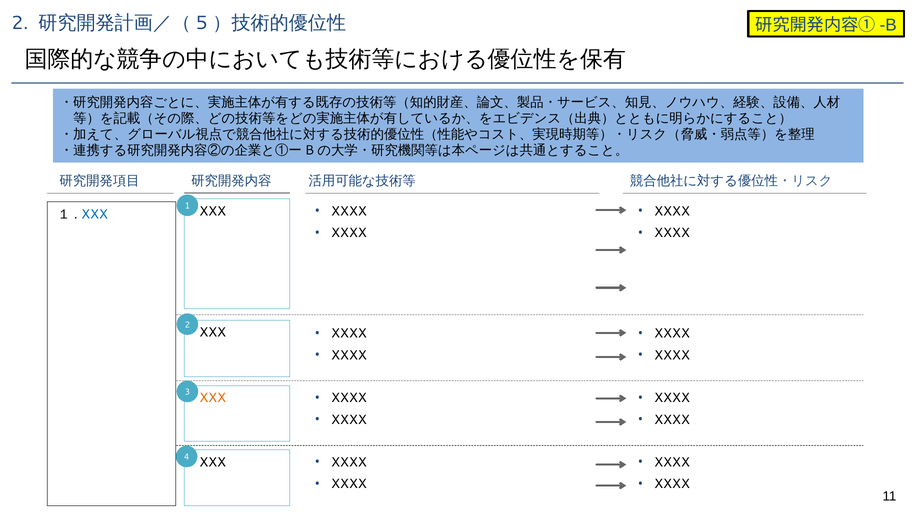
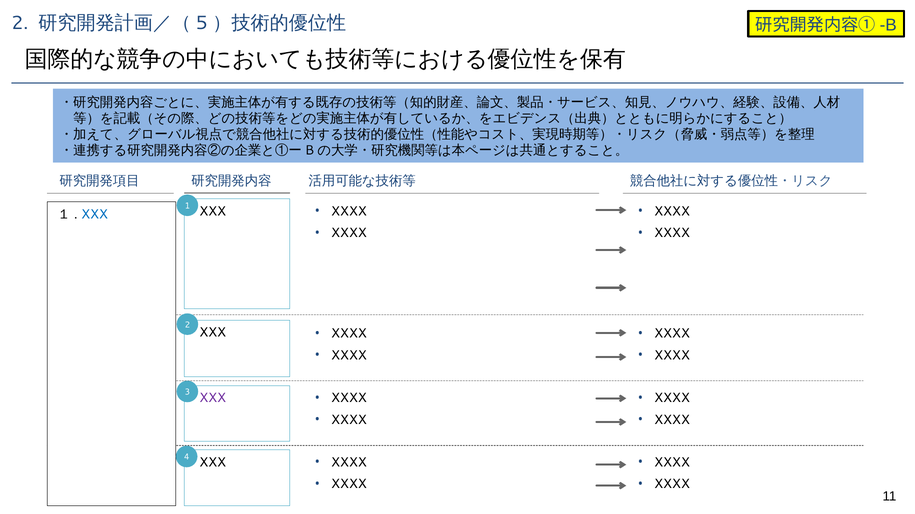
XXX colour: orange -> purple (213, 398)
